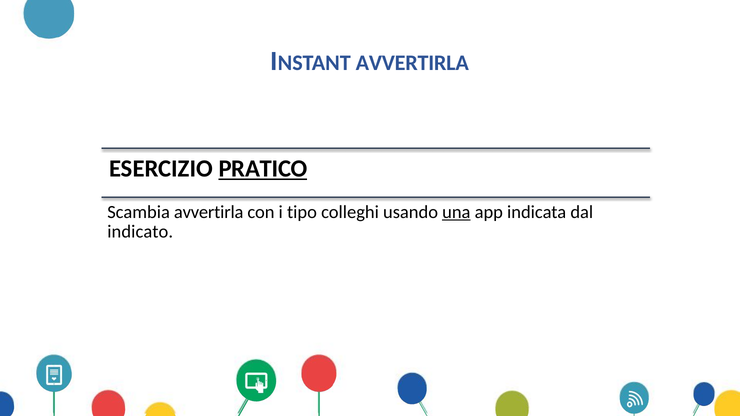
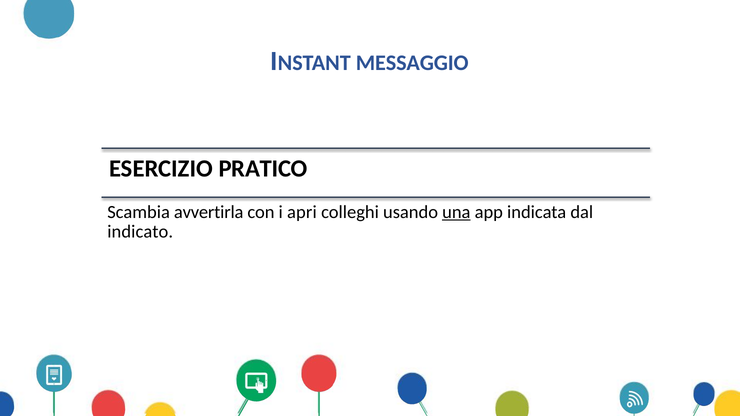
AVVERTIRLA: AVVERTIRLA -> MESSAGGIO (412, 63)
PRATICO underline: present -> none (263, 169)
tipo: tipo -> apri (302, 212)
